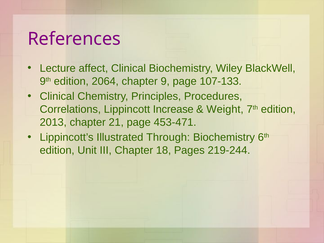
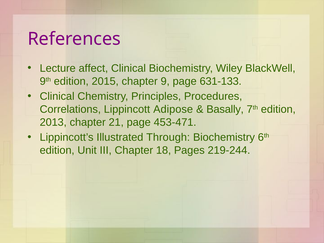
2064: 2064 -> 2015 (105, 81)
107-133: 107-133 -> 631-133 (221, 81)
Increase: Increase -> Adipose (173, 109)
Weight: Weight -> Basally (225, 109)
